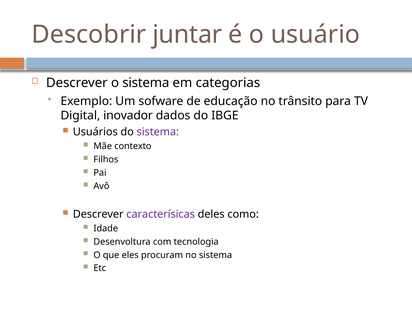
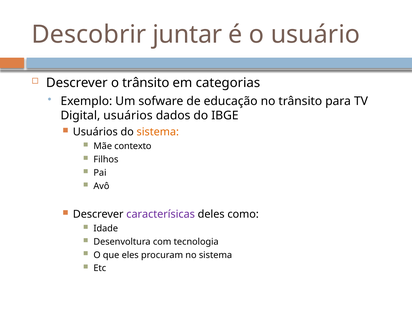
o sistema: sistema -> trânsito (146, 83)
Digital inovador: inovador -> usuários (128, 116)
sistema colour: purple -> orange (158, 132)
